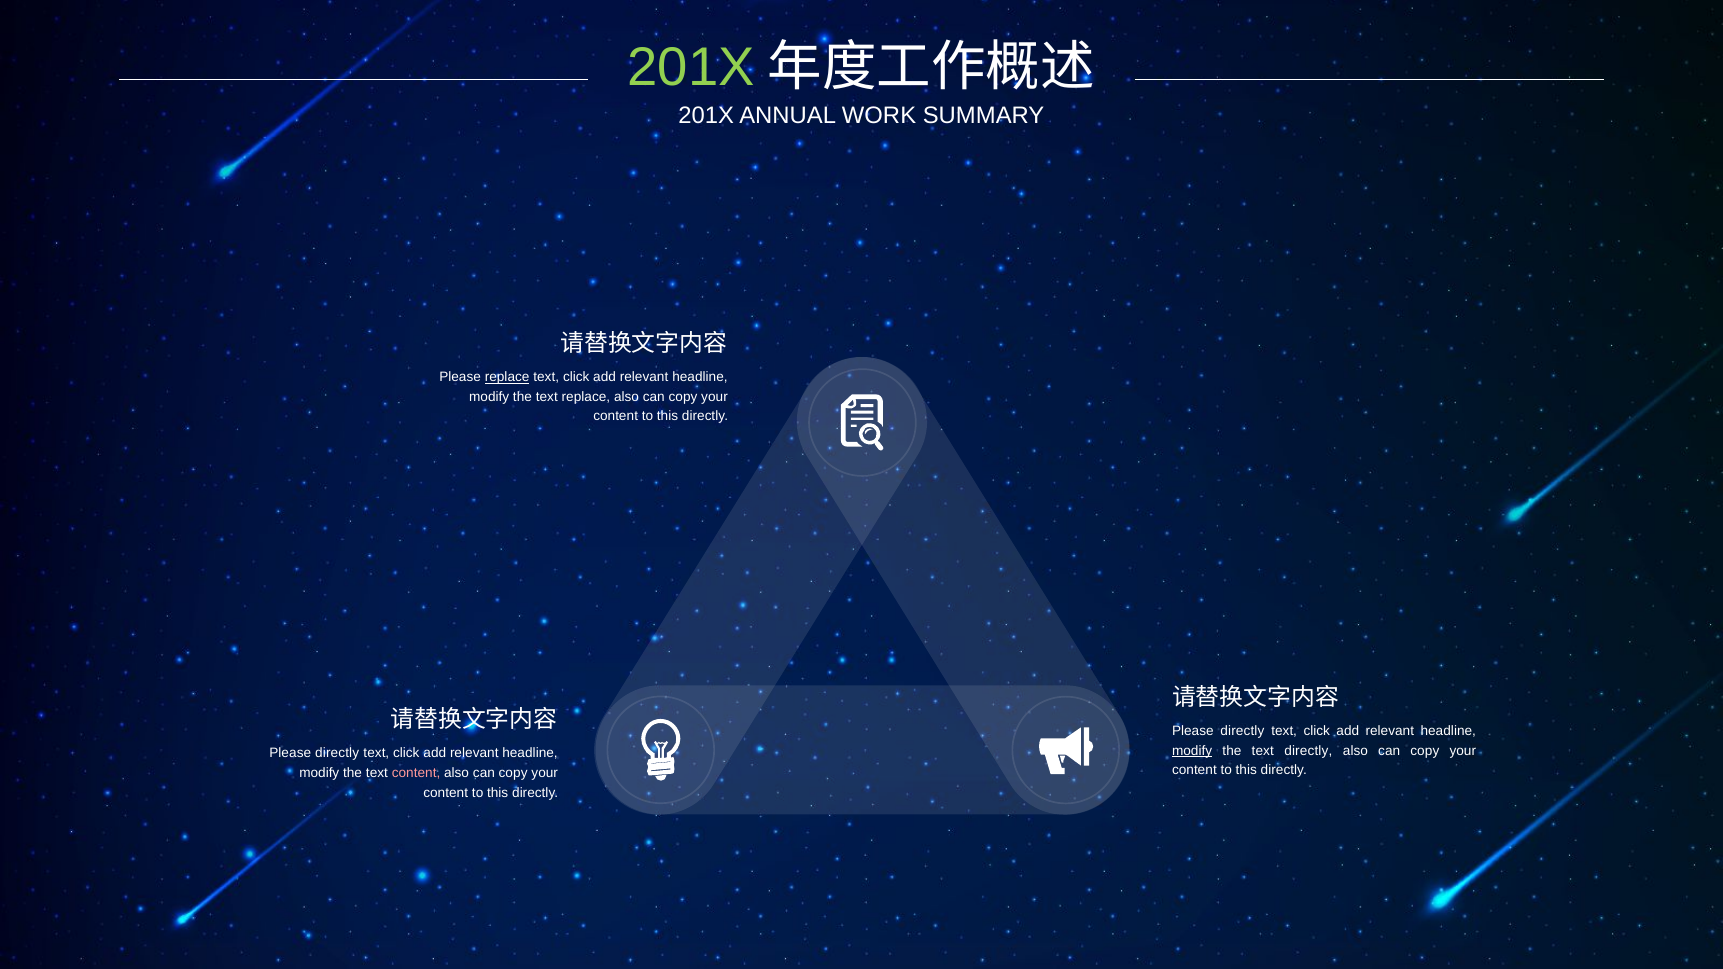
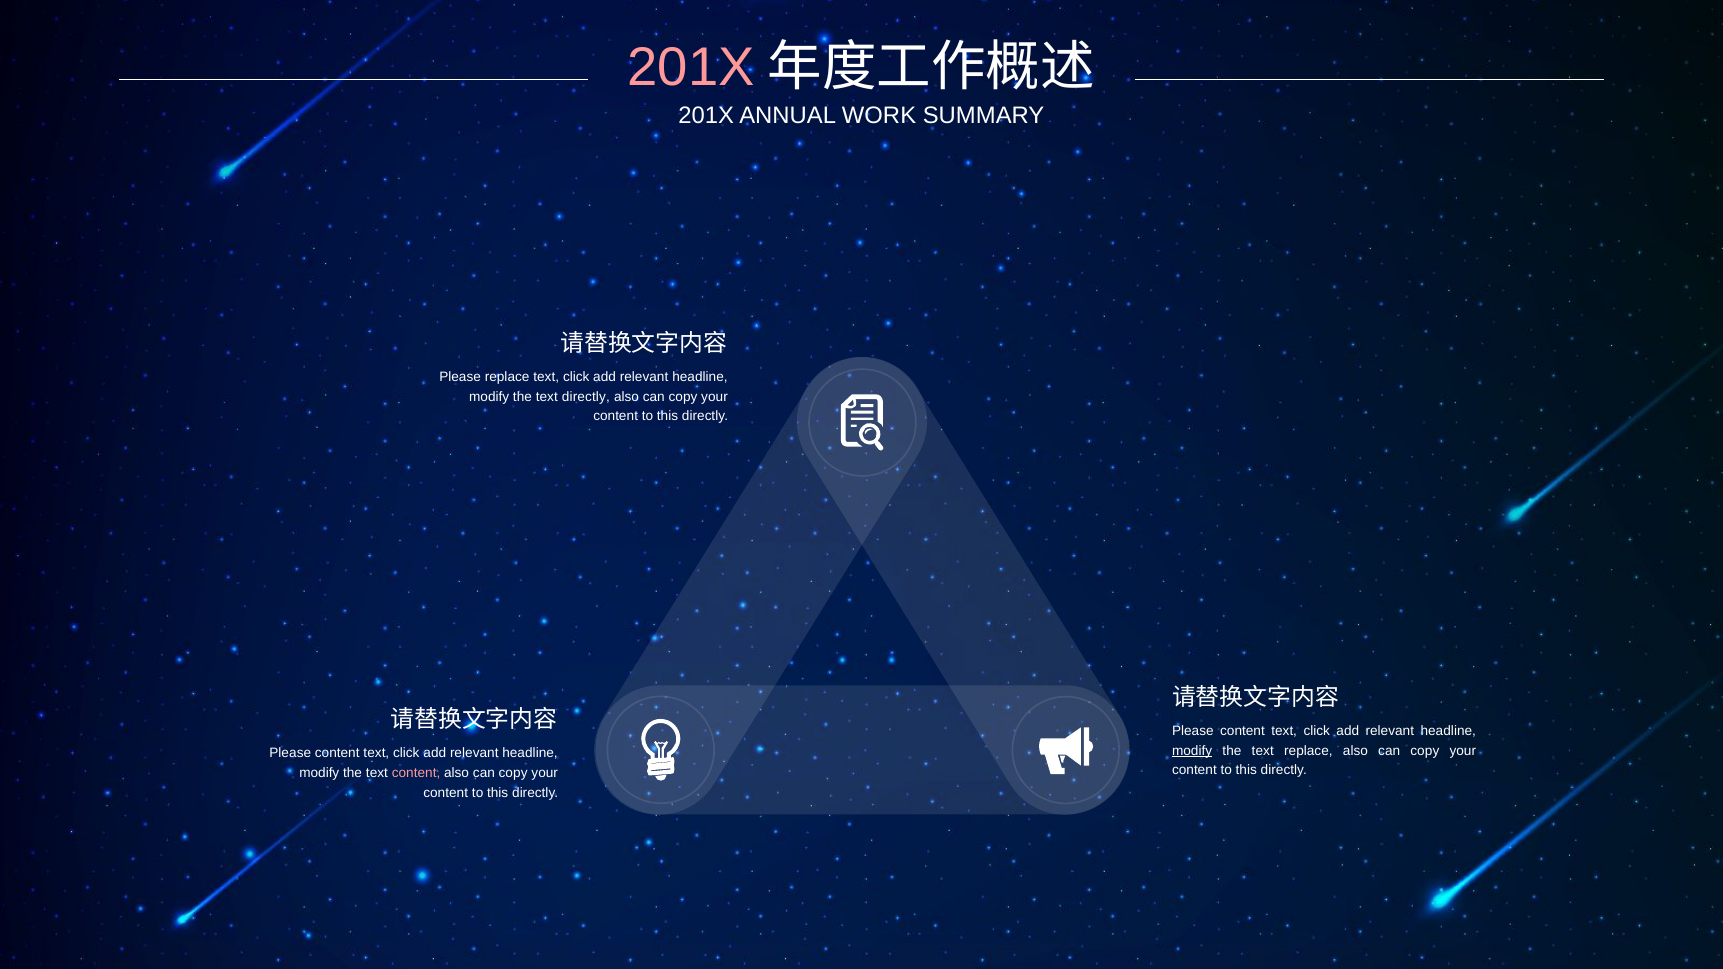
201X colour: light green -> pink (691, 68)
replace underline: present -> none (507, 377)
text replace: replace -> directly (586, 397)
directly: directly -> content (1242, 731)
text directly: directly -> replace (1308, 751)
directly: directly -> content (337, 754)
